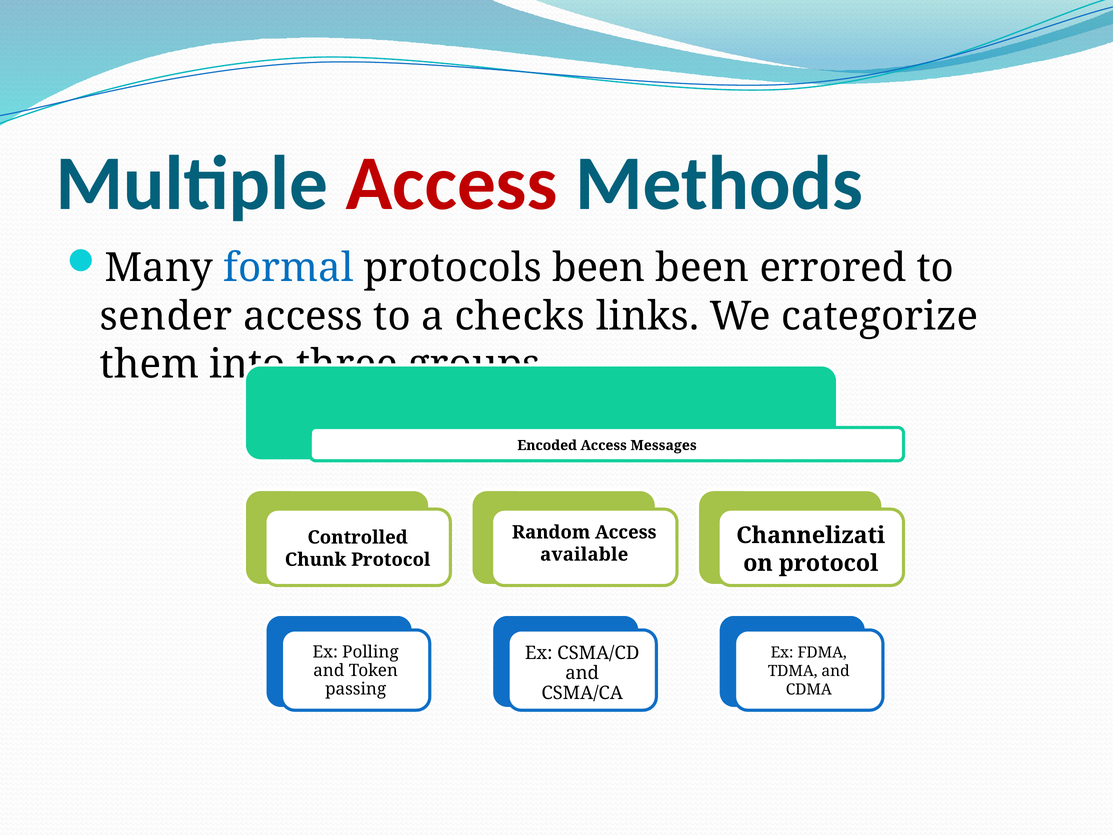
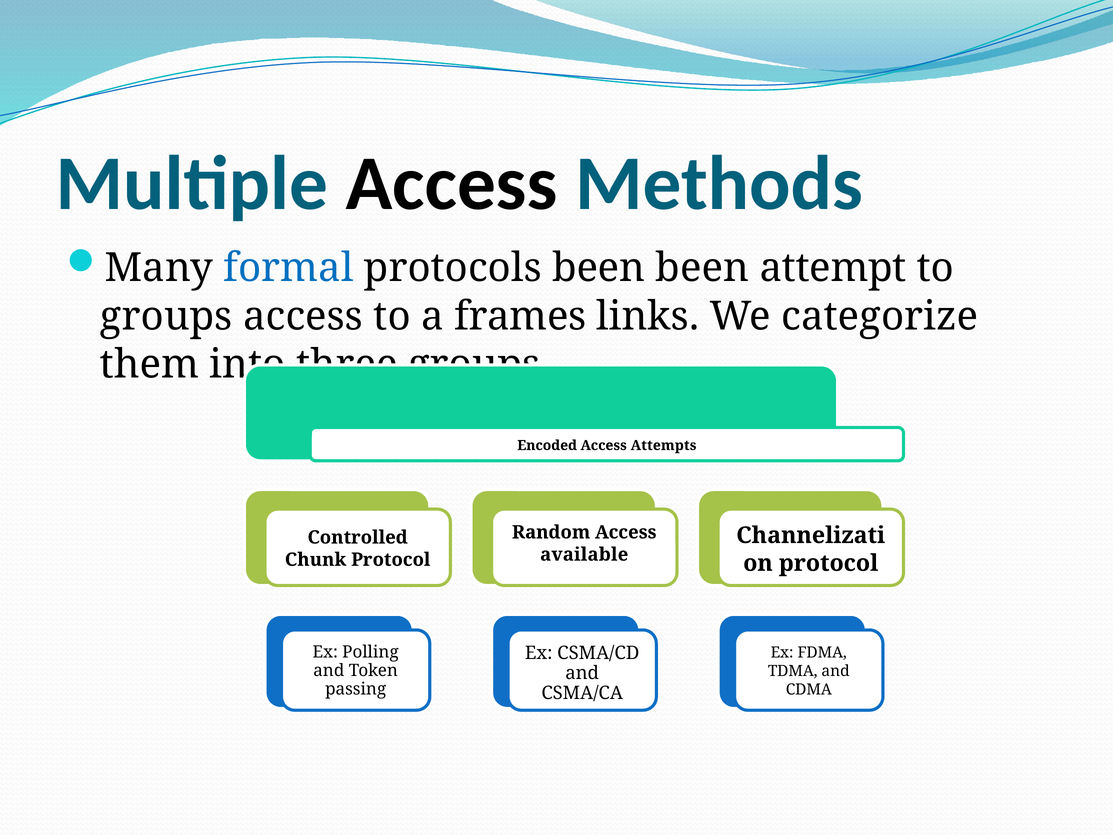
Access colour: red -> black (452, 184)
errored: errored -> attempt (833, 268)
sender: sender -> groups (166, 316)
checks: checks -> frames (520, 316)
Messages: Messages -> Attempts (664, 445)
